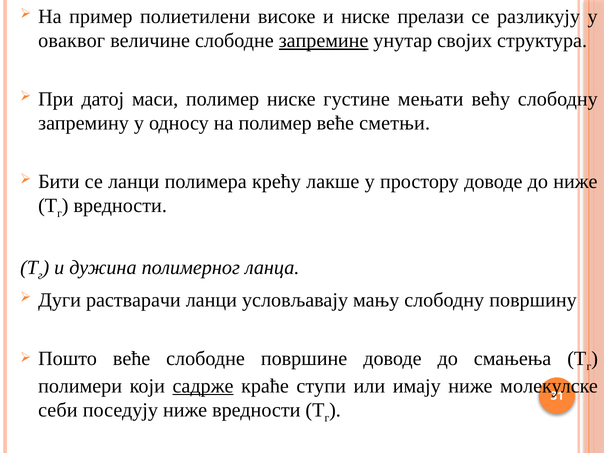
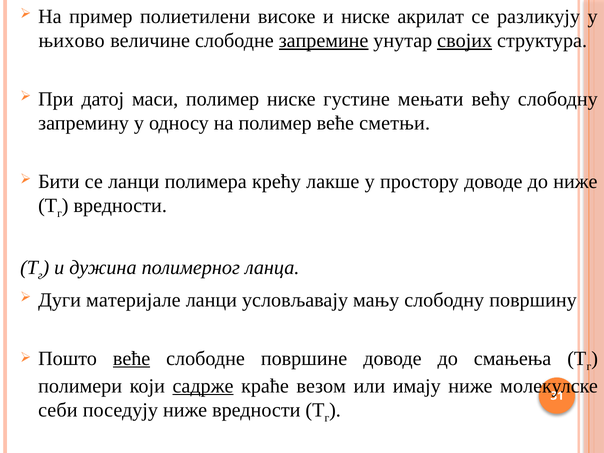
прелази: прелази -> акрилат (431, 17)
оваквог: оваквог -> њихово (72, 41)
својих underline: none -> present (465, 41)
растварачи: растварачи -> материјале (133, 300)
веће underline: none -> present (132, 358)
ступи: ступи -> везом (321, 386)
